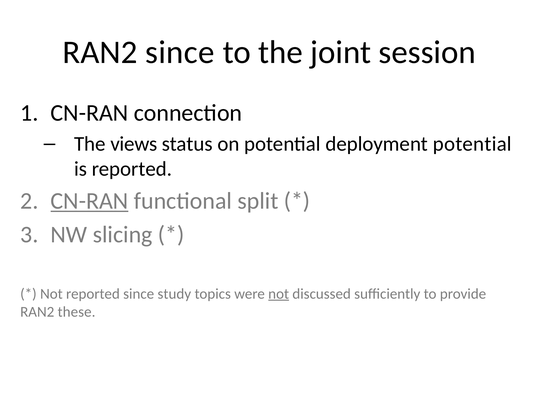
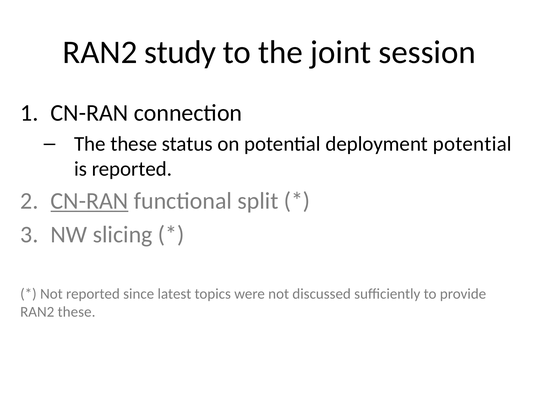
RAN2 since: since -> study (180, 52)
The views: views -> these (134, 144)
study: study -> latest (174, 294)
not underline: present -> none (279, 294)
